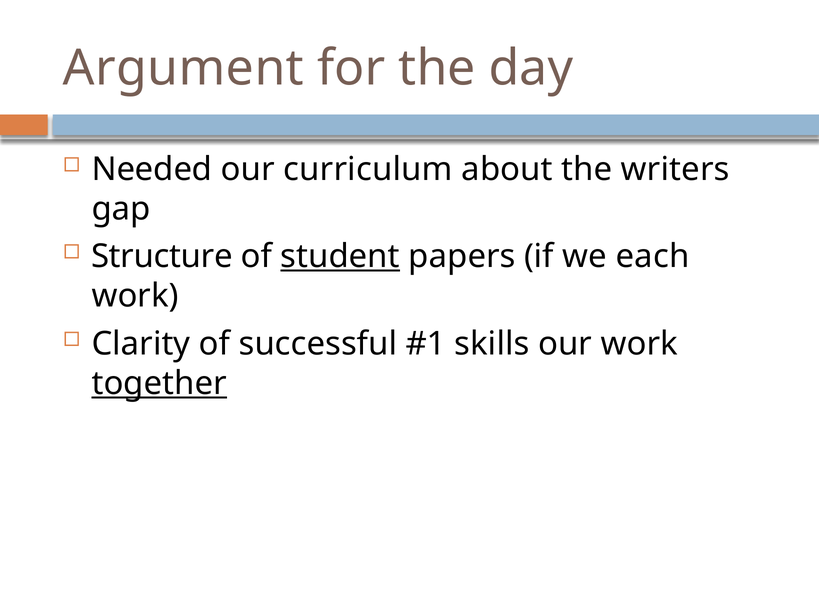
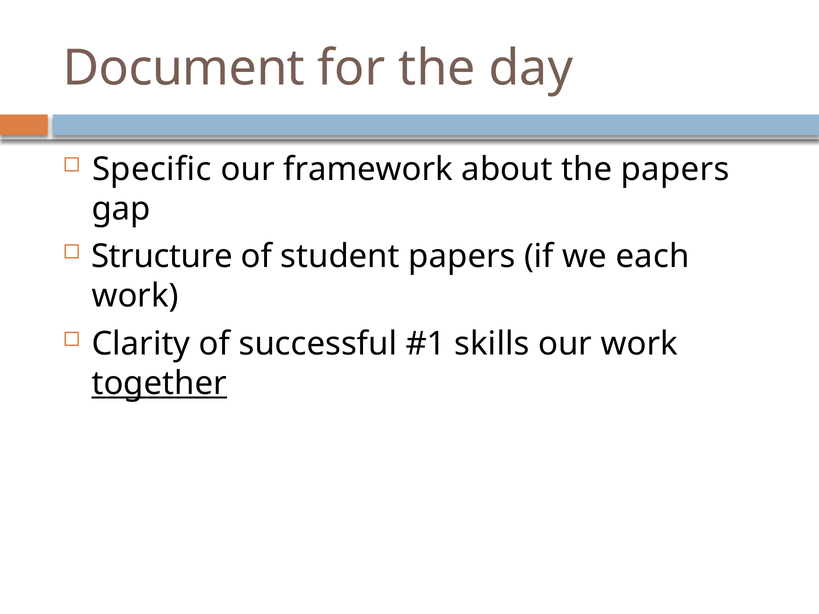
Argument: Argument -> Document (184, 68)
Needed: Needed -> Specific (152, 169)
curriculum: curriculum -> framework (368, 169)
the writers: writers -> papers (675, 169)
student underline: present -> none (340, 257)
